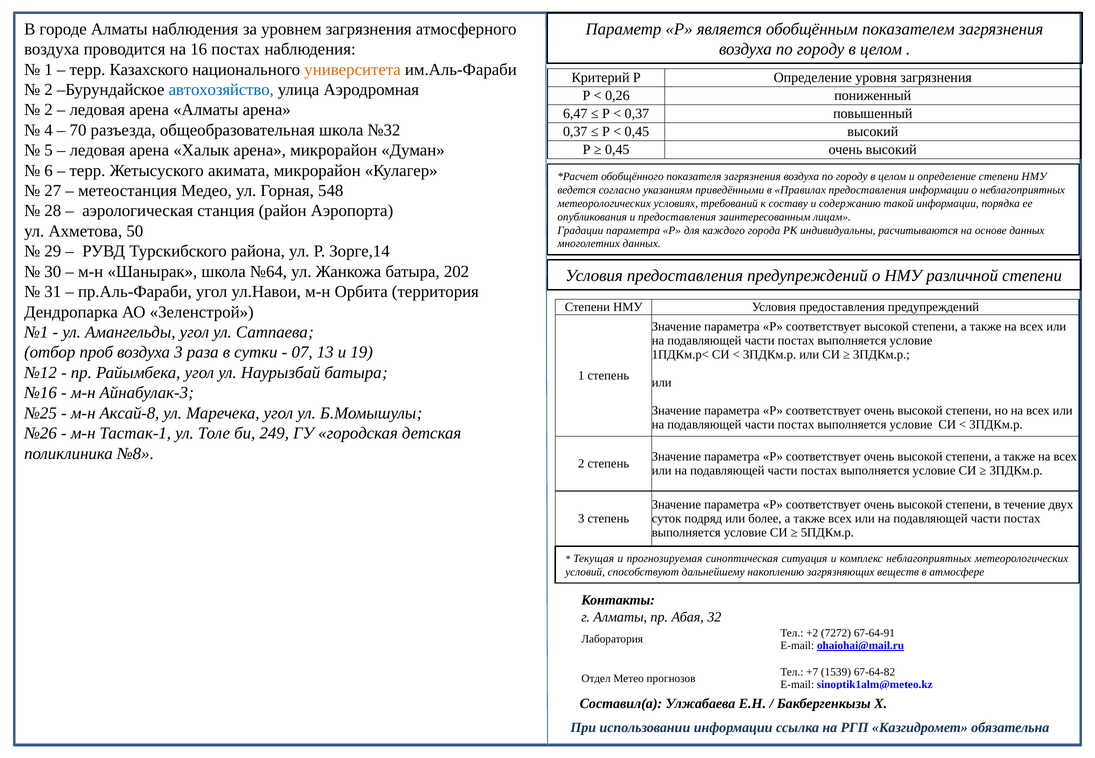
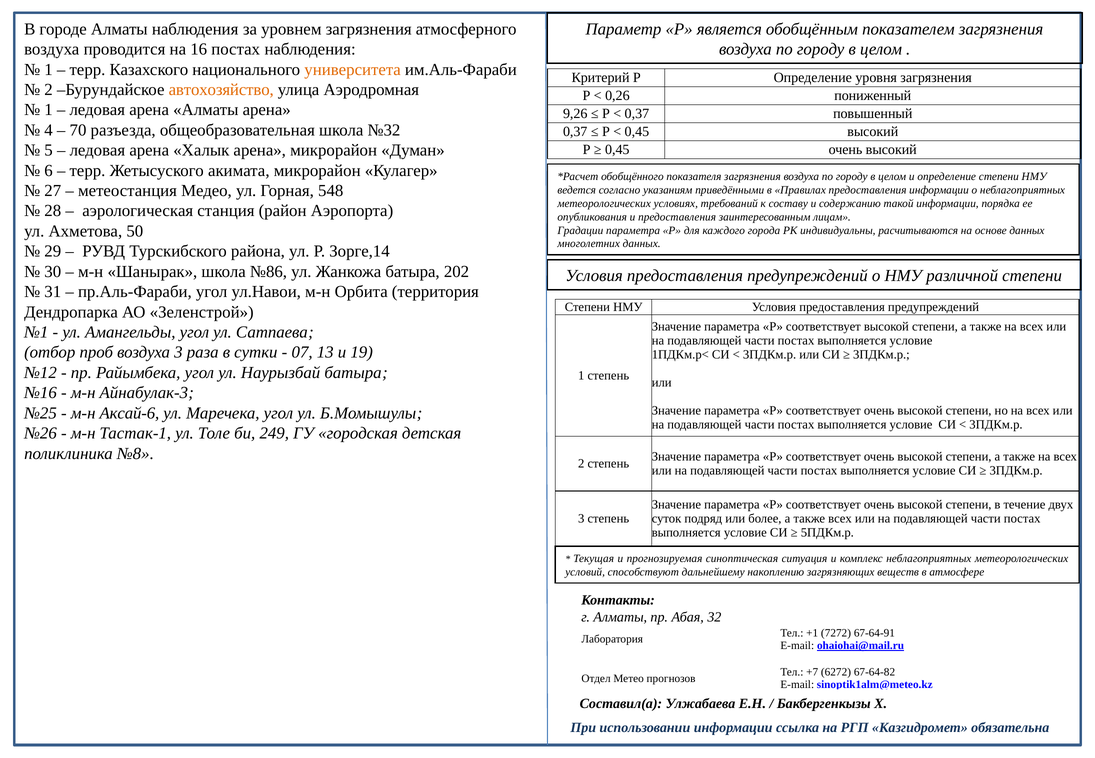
автохозяйство colour: blue -> orange (221, 90)
2: 2 -> 1 (49, 110)
6,47: 6,47 -> 9,26 (575, 114)
№64: №64 -> №86 (268, 272)
Аксай-8: Аксай-8 -> Аксай-6 (129, 413)
+2: +2 -> +1 (812, 633)
1539: 1539 -> 6272 (836, 672)
